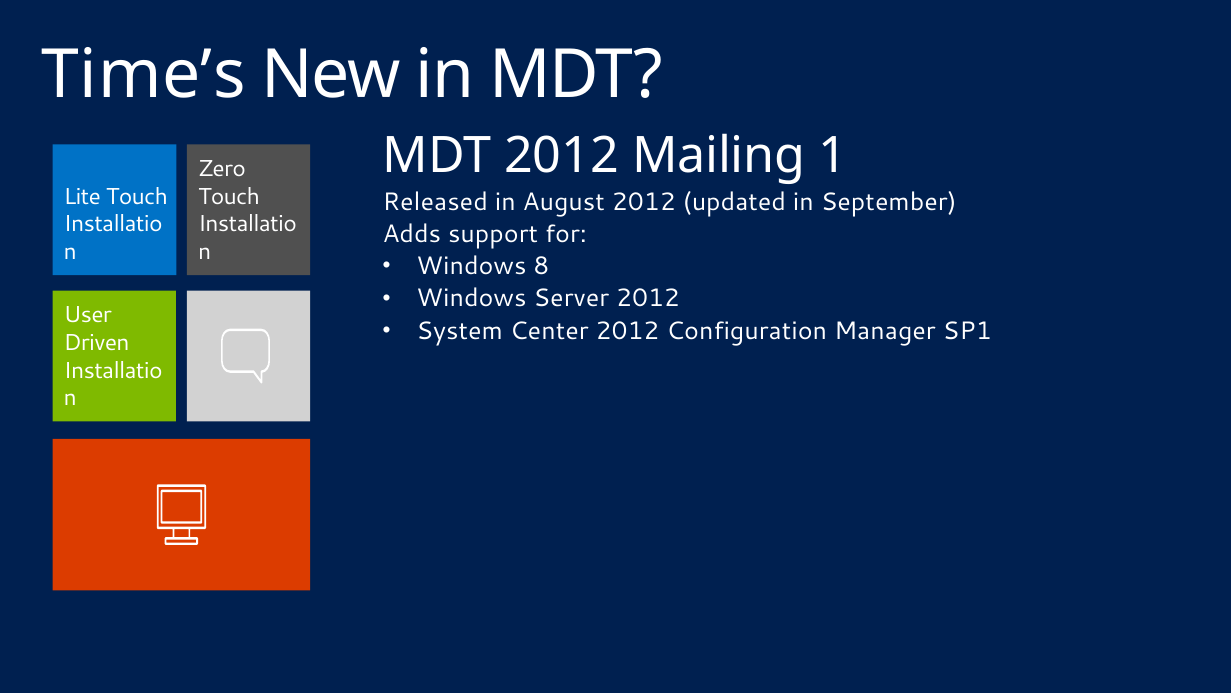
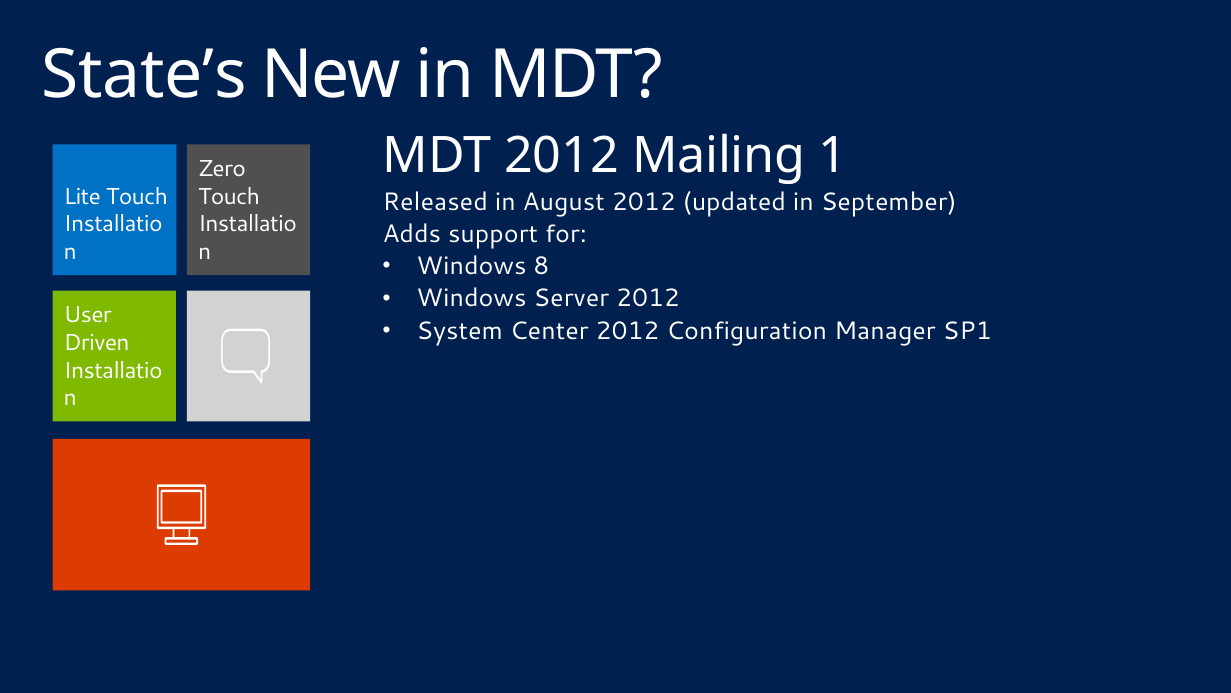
Time’s: Time’s -> State’s (144, 75)
